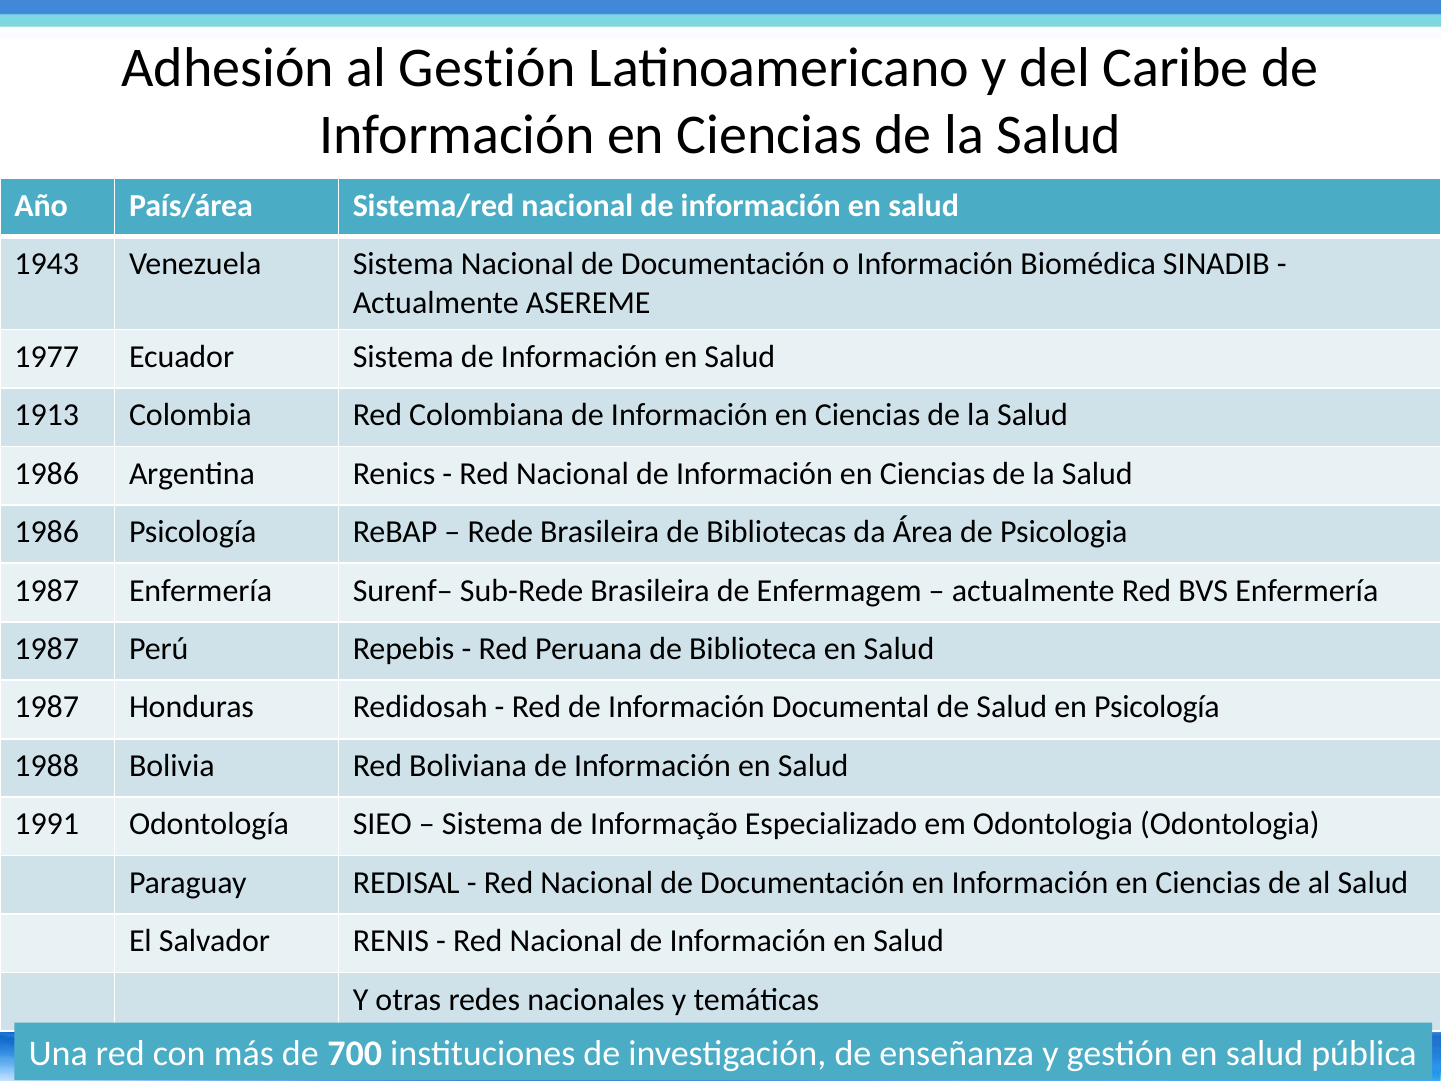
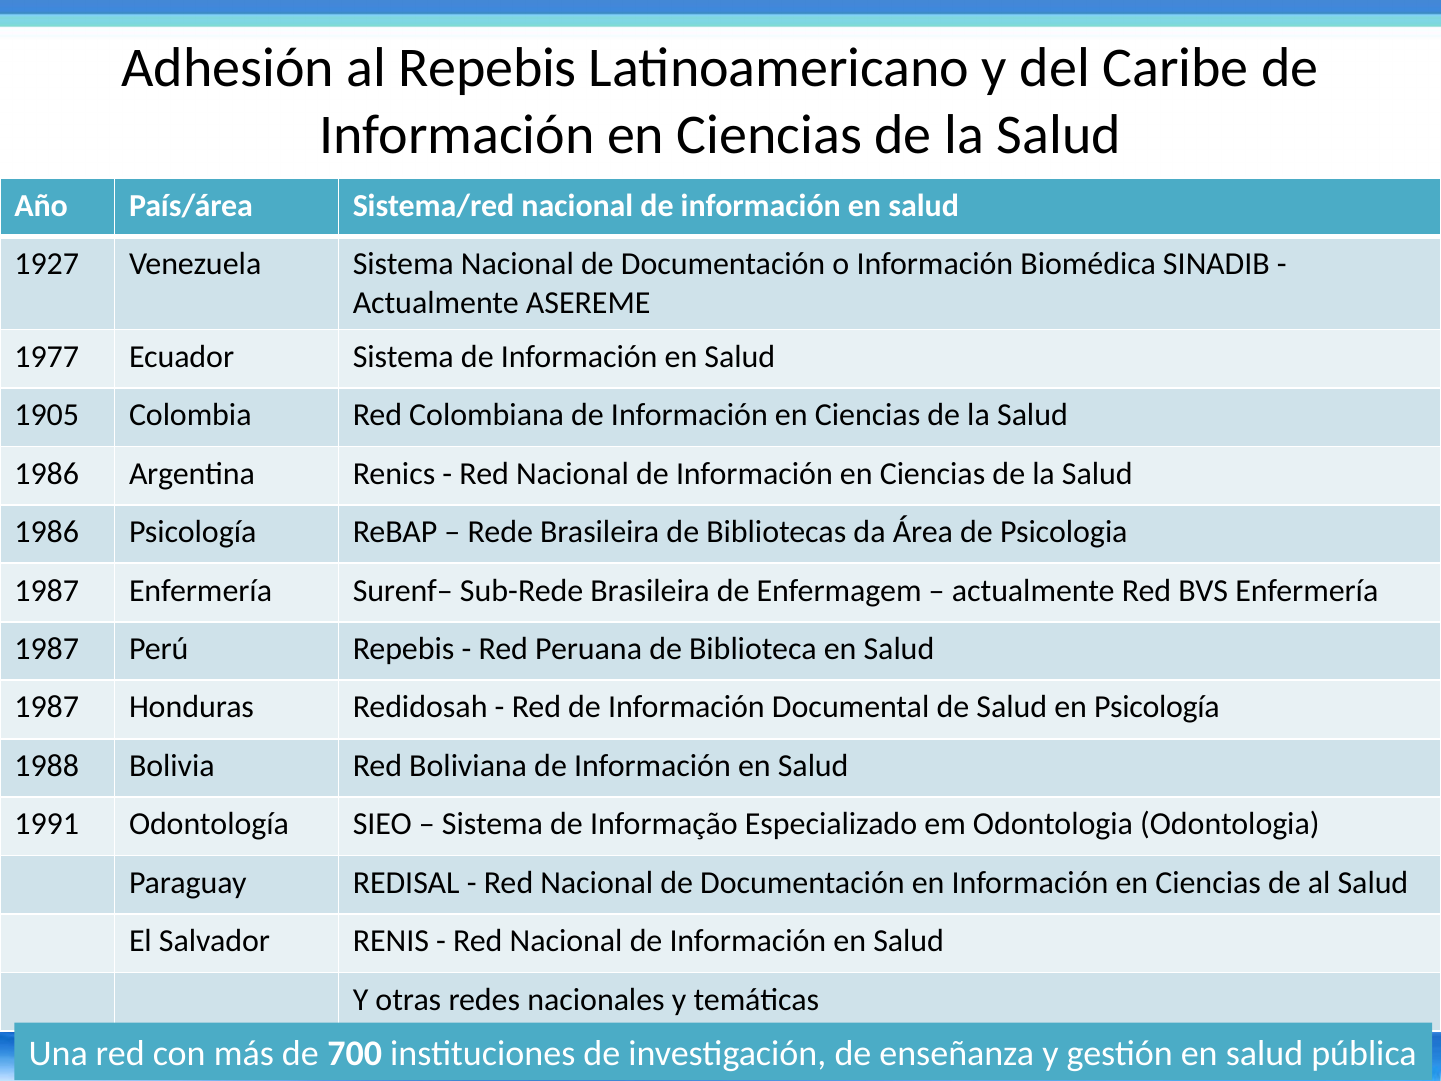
al Gestión: Gestión -> Repebis (488, 68)
1943: 1943 -> 1927 (47, 264)
1913: 1913 -> 1905 (47, 415)
